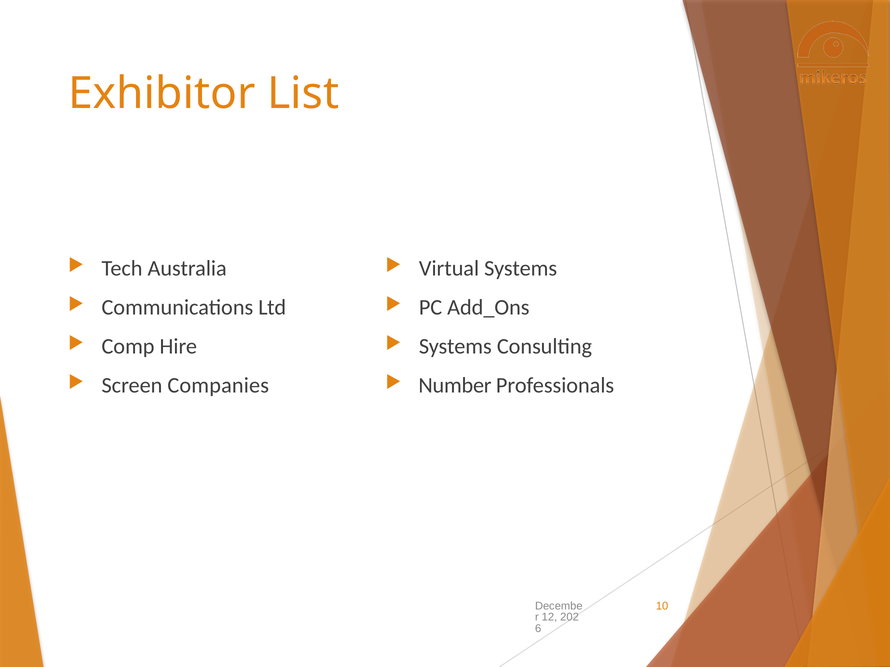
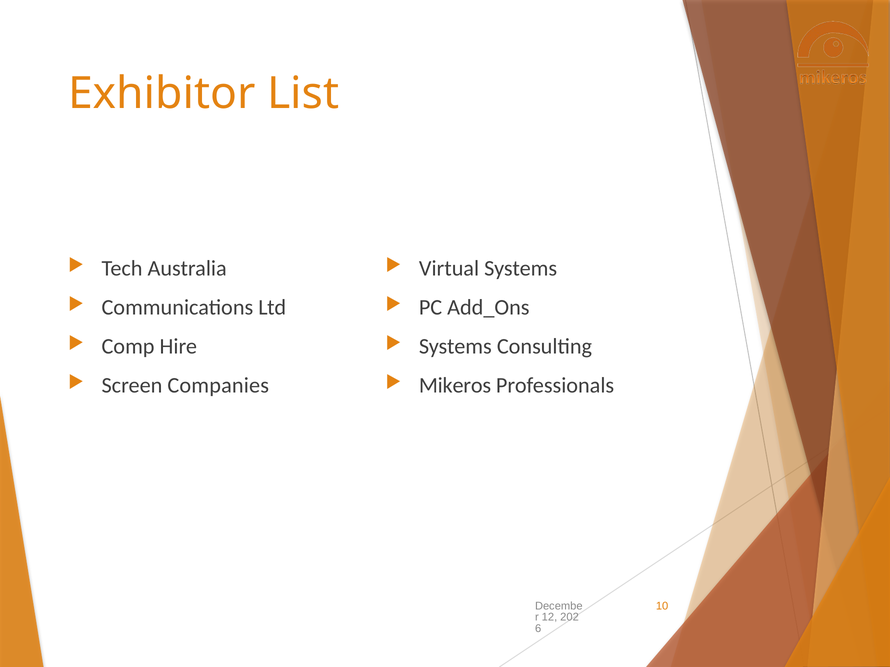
Number: Number -> Mikeros (455, 386)
